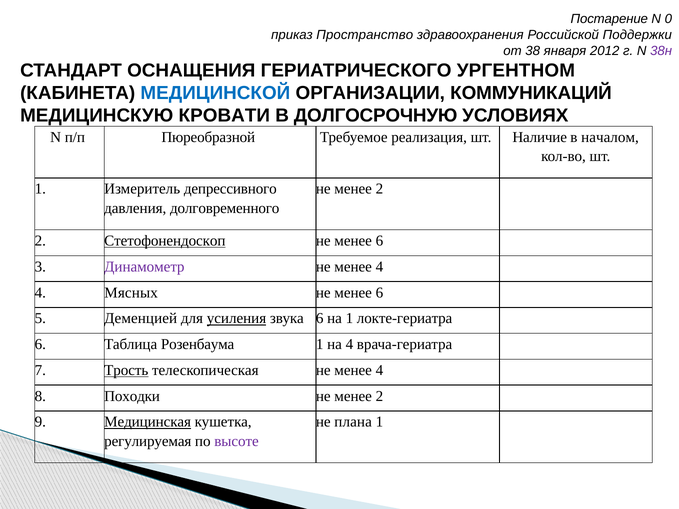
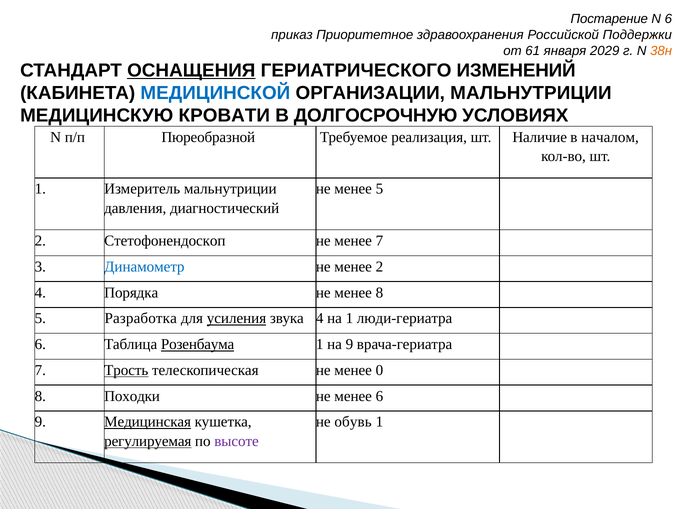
N 0: 0 -> 6 (668, 19)
Пространство: Пространство -> Приоритетное (365, 35)
38: 38 -> 61 (533, 51)
2012: 2012 -> 2029 (605, 51)
38н colour: purple -> orange (661, 51)
ОСНАЩЕНИЯ underline: none -> present (191, 70)
УРГЕНТНОМ: УРГЕНТНОМ -> ИЗМЕНЕНИЙ (516, 70)
ОРГАНИЗАЦИИ КОММУНИКАЦИЙ: КОММУНИКАЦИЙ -> МАЛЬНУТРИЦИИ (531, 93)
Измеритель депрессивного: депрессивного -> мальнутриции (230, 189)
2: 2 -> 5 (379, 189)
долговременного: долговременного -> диагностический (225, 208)
Стетофонендоскоп underline: present -> none (165, 241)
6: 6 -> 7 (379, 241)
Динамометр colour: purple -> blue (144, 267)
4: 4 -> 2 (379, 267)
Мясных: Мясных -> Порядка (131, 293)
6: 6 -> 8 (379, 293)
Деменцией: Деменцией -> Разработка (141, 319)
звука 6: 6 -> 4 (320, 319)
локте-гериатра: локте-гериатра -> люди-гериатра (405, 319)
Розенбаума underline: none -> present (198, 345)
на 4: 4 -> 9 (349, 345)
телескопическая не менее 4: 4 -> 0 (379, 370)
2: 2 -> 6 (379, 396)
плана: плана -> обувь (353, 422)
регулируемая underline: none -> present (148, 442)
